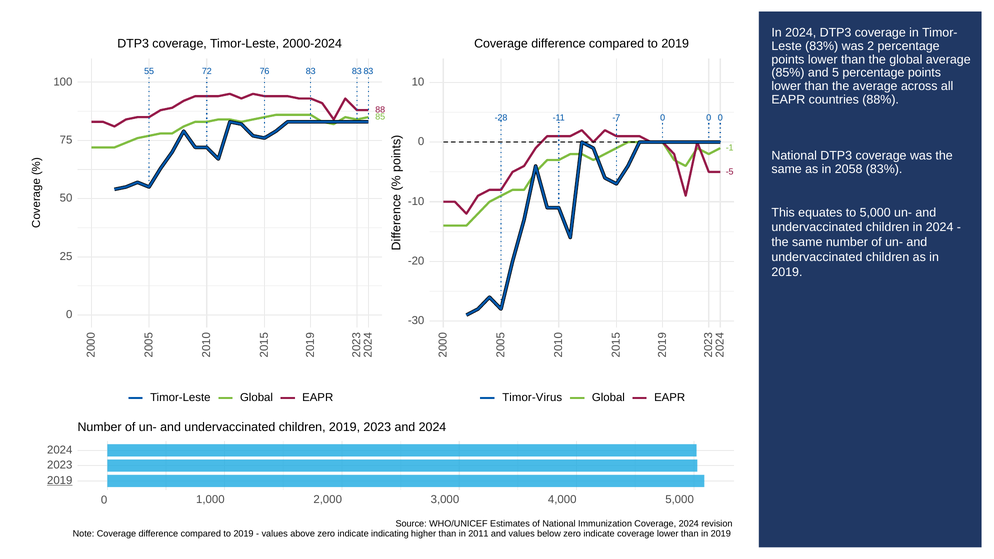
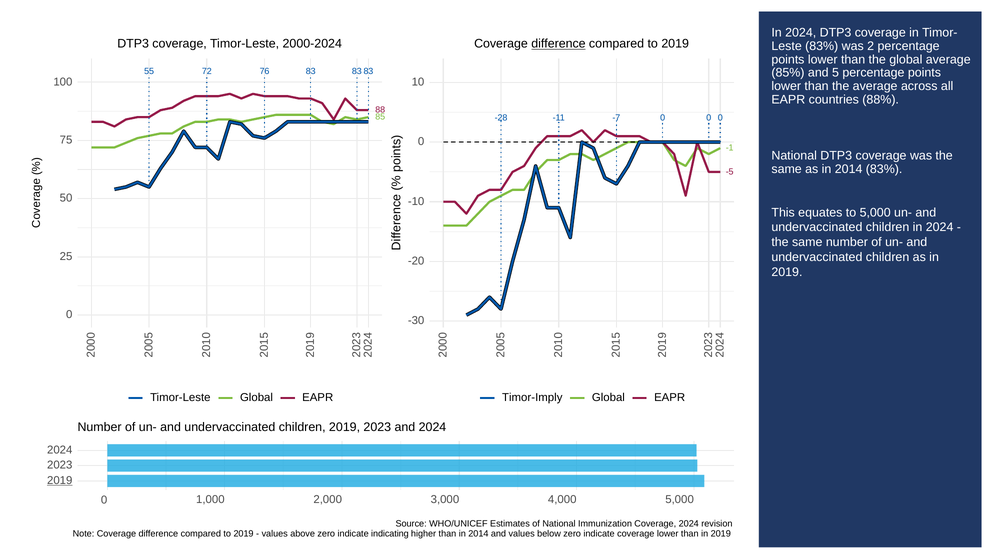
difference underline: none -> present (558, 44)
as in 2058: 2058 -> 2014 (849, 169)
Timor-Virus: Timor-Virus -> Timor-Imply (532, 398)
than in 2011: 2011 -> 2014 (478, 534)
